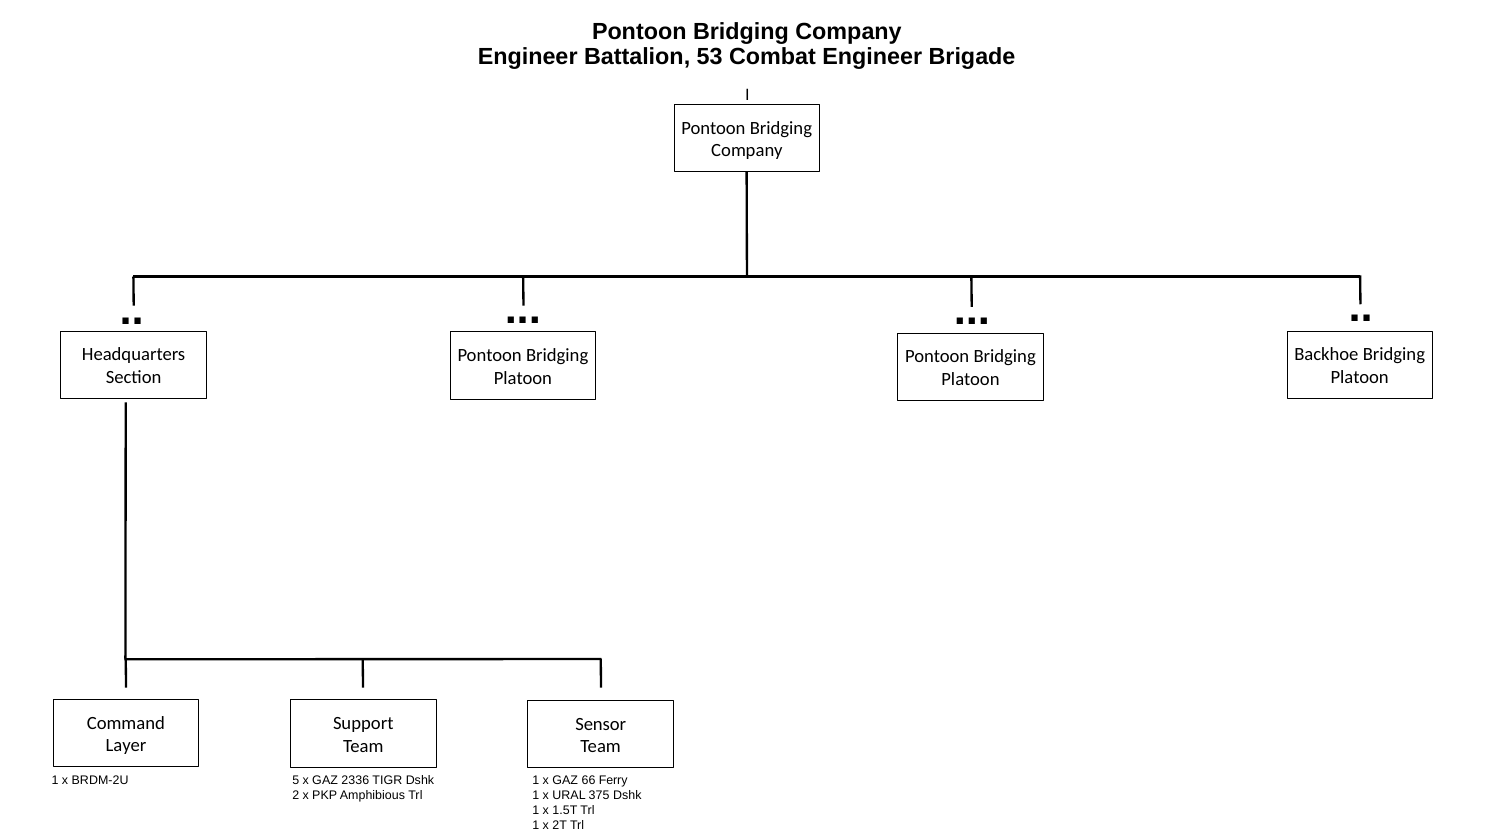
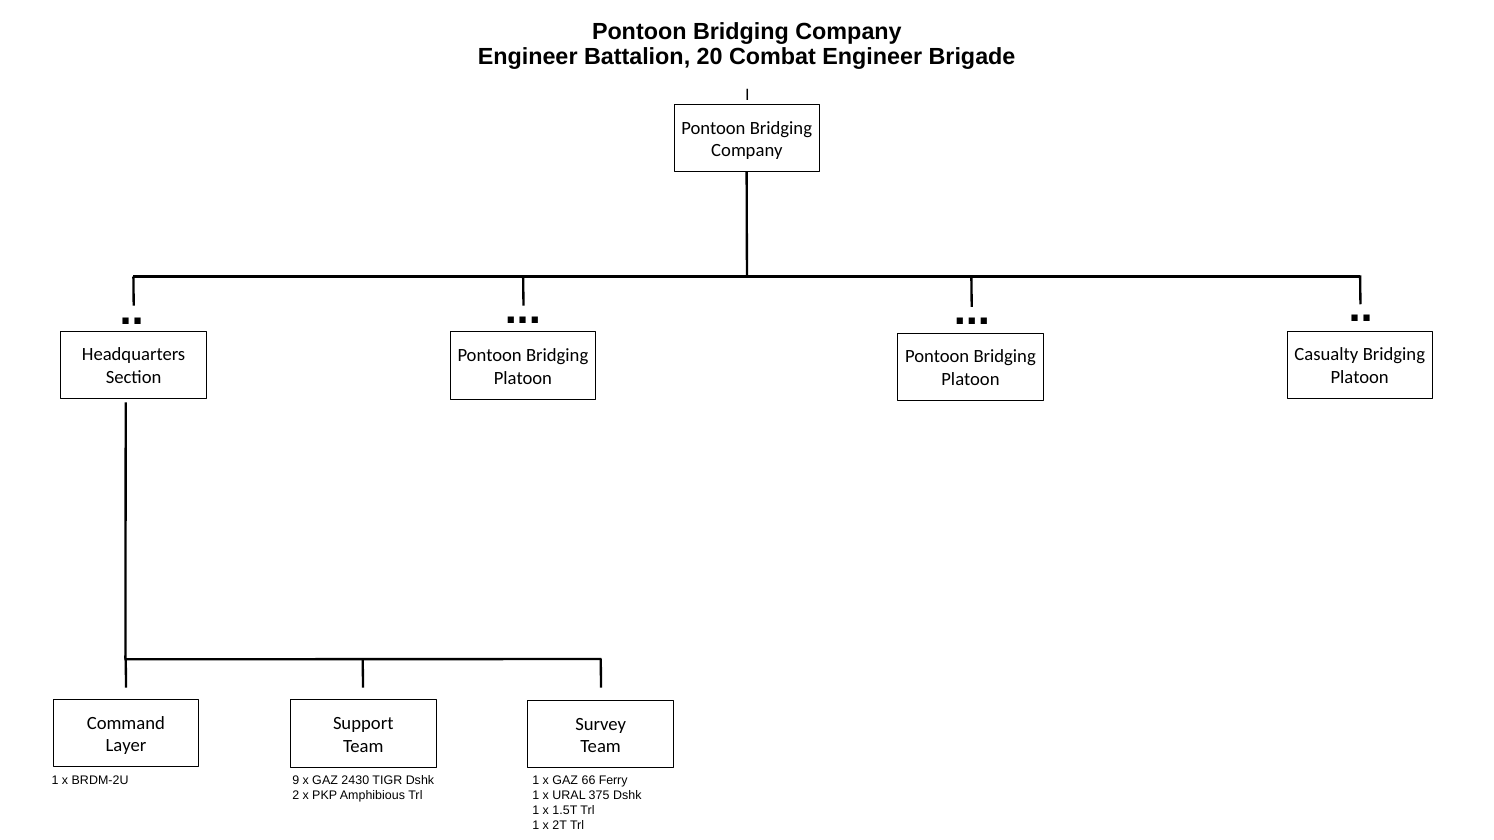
53: 53 -> 20 (710, 57)
Backhoe: Backhoe -> Casualty (1326, 355)
Sensor: Sensor -> Survey (601, 724)
5: 5 -> 9 (296, 781)
2336: 2336 -> 2430 (355, 781)
